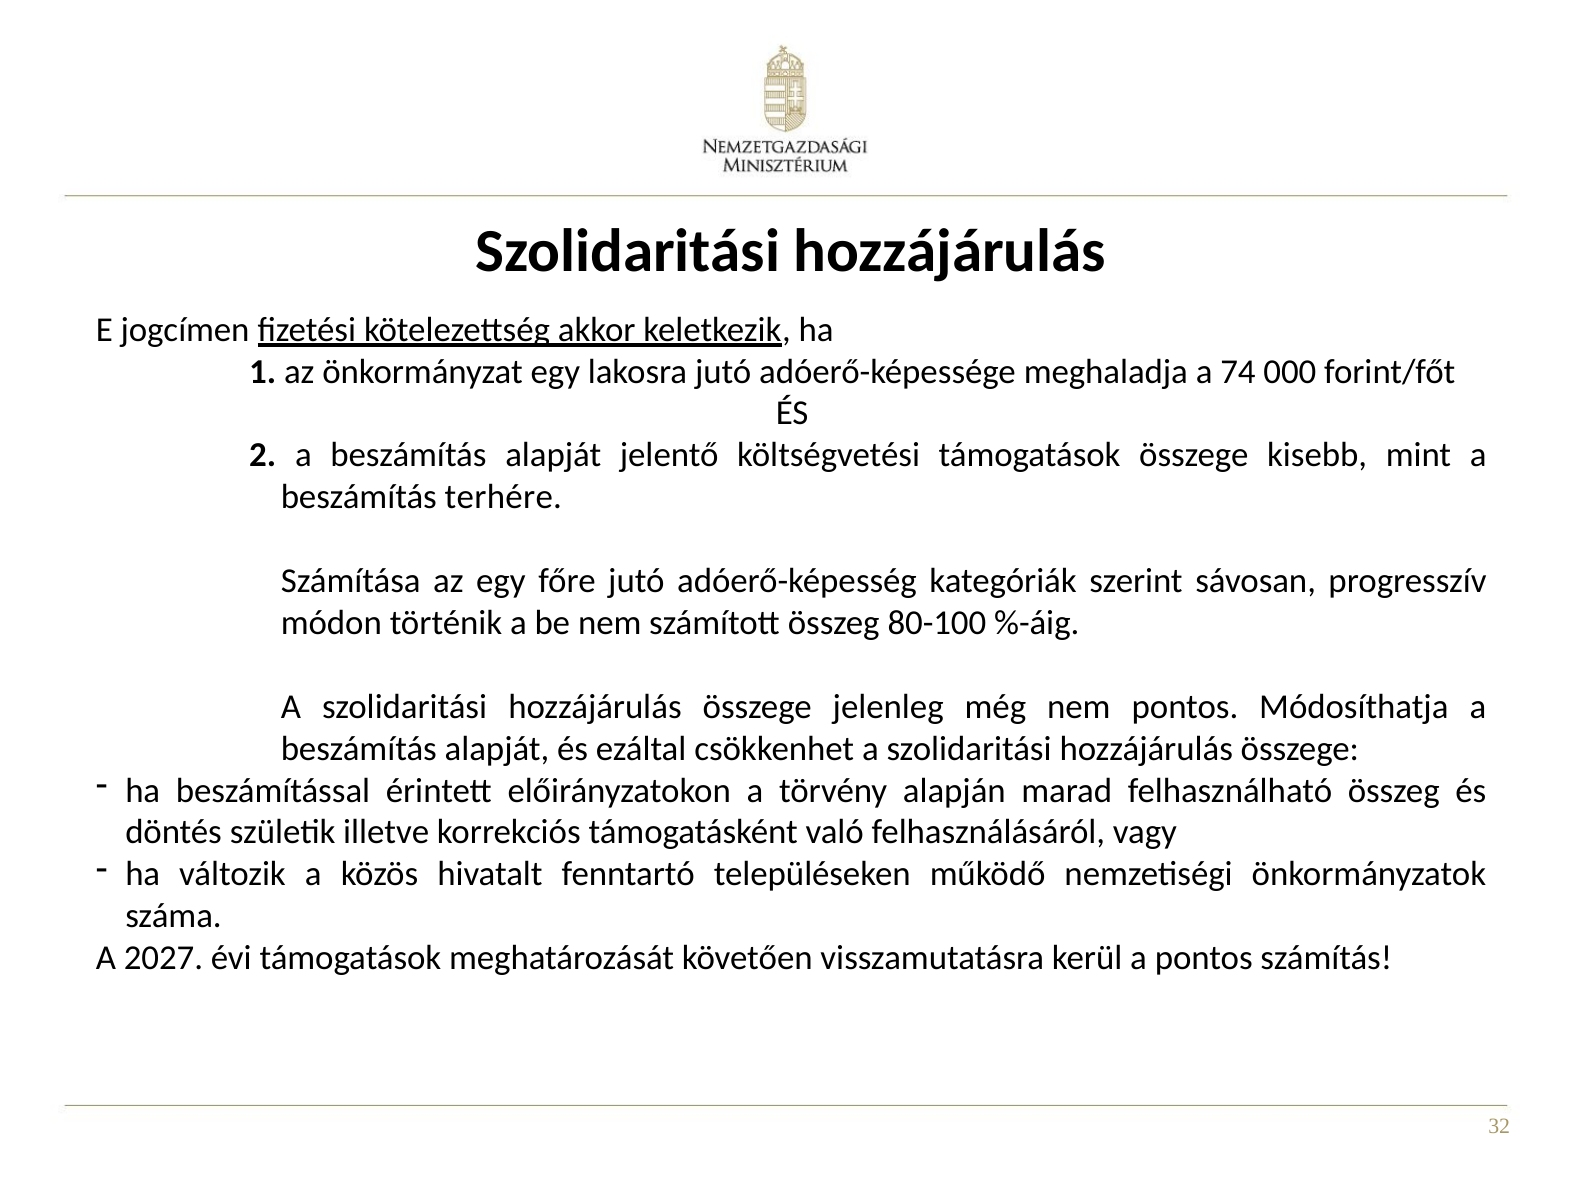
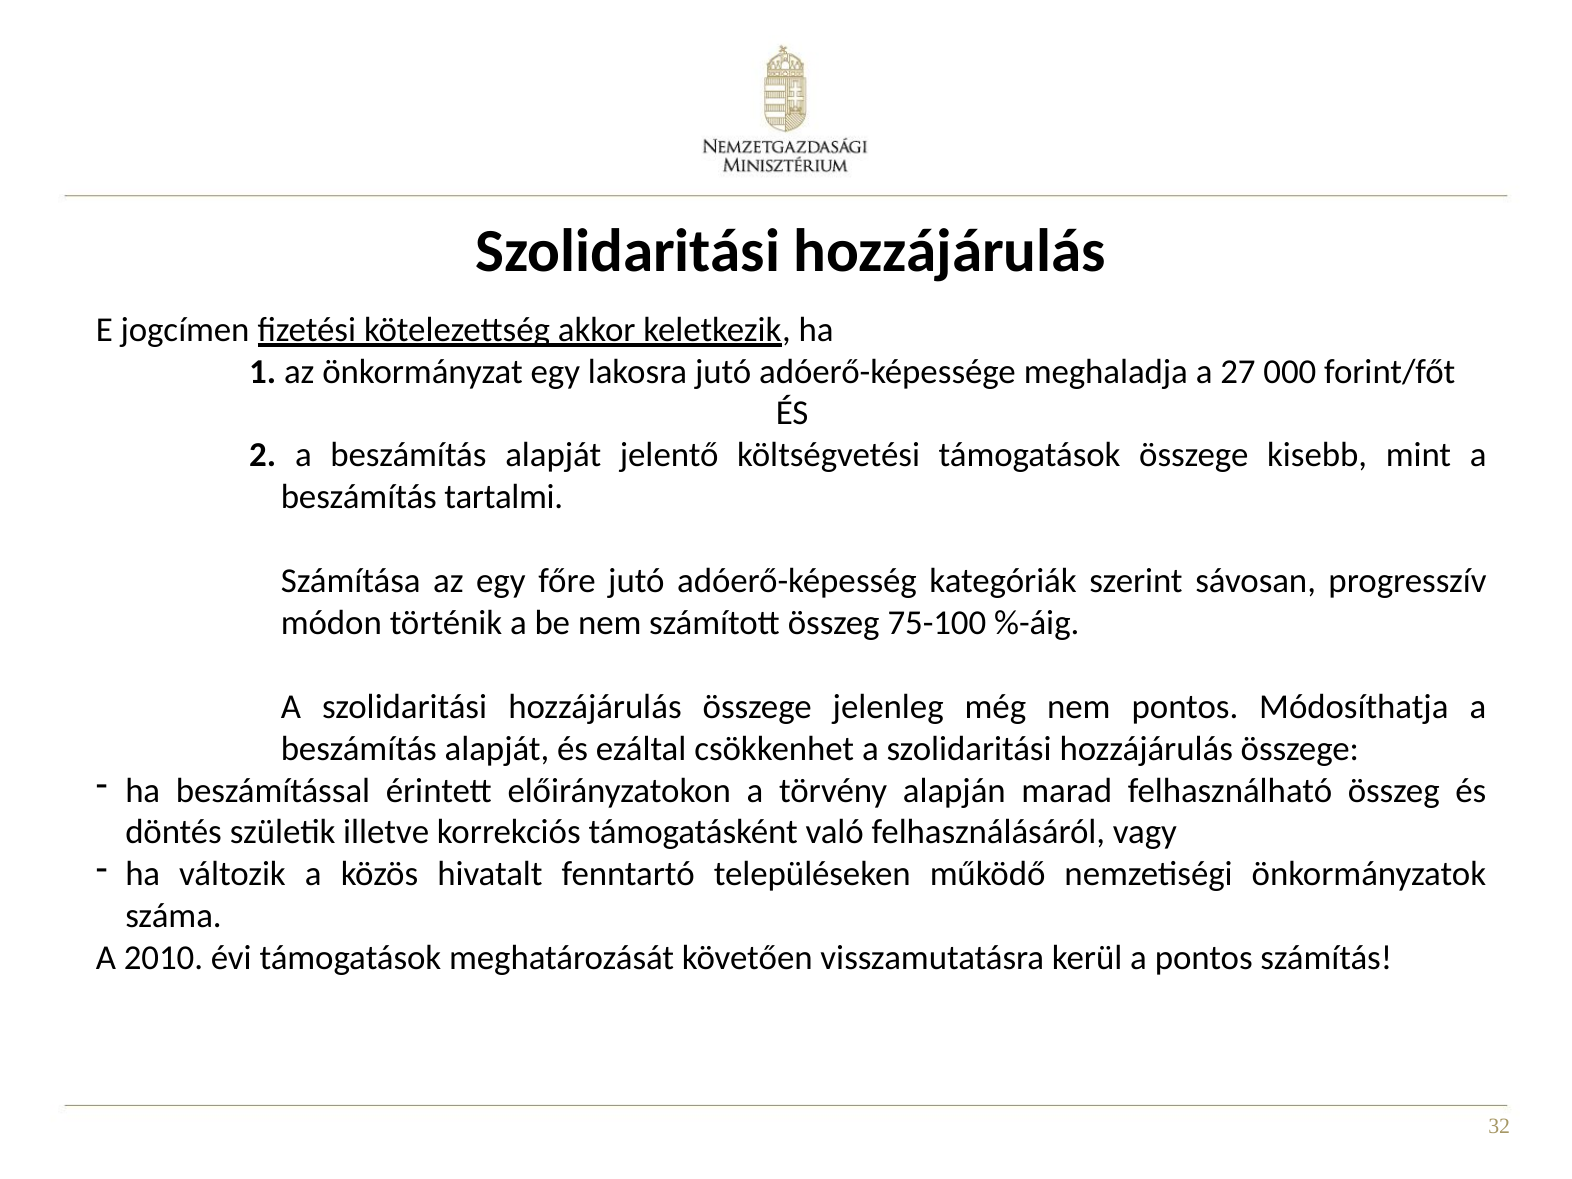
74: 74 -> 27 (1238, 372)
terhére: terhére -> tartalmi (504, 497)
80-100: 80-100 -> 75-100 (937, 623)
2027: 2027 -> 2010 (163, 958)
